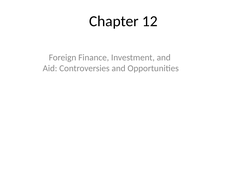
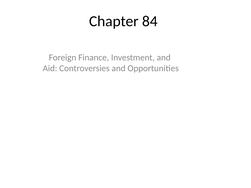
12: 12 -> 84 (150, 21)
